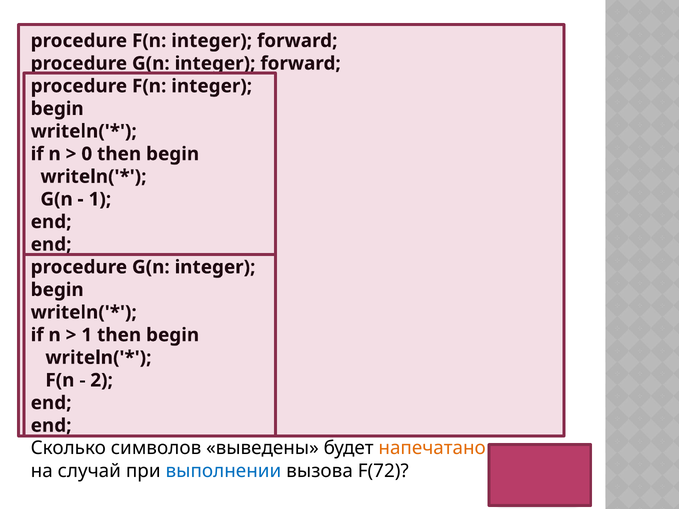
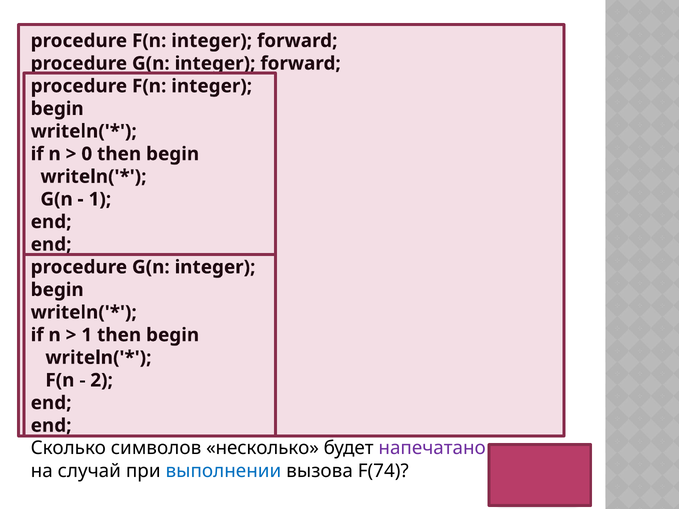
выведены: выведены -> несколько (263, 448)
напечатано colour: orange -> purple (432, 448)
F(72: F(72 -> F(74 (383, 471)
